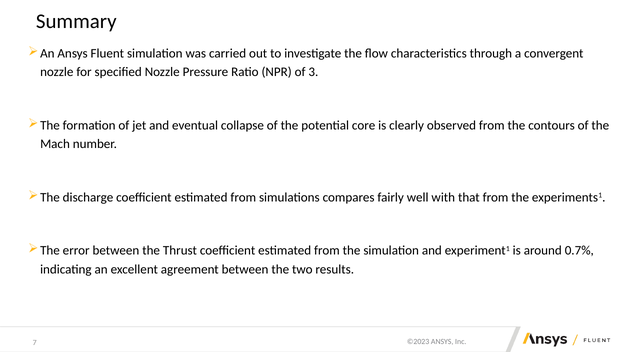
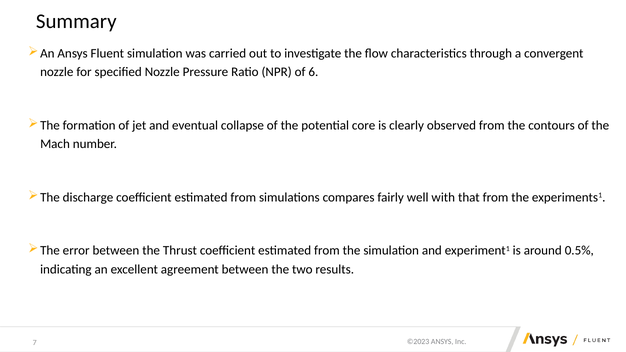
3: 3 -> 6 (313, 72)
0.7%: 0.7% -> 0.5% (579, 251)
